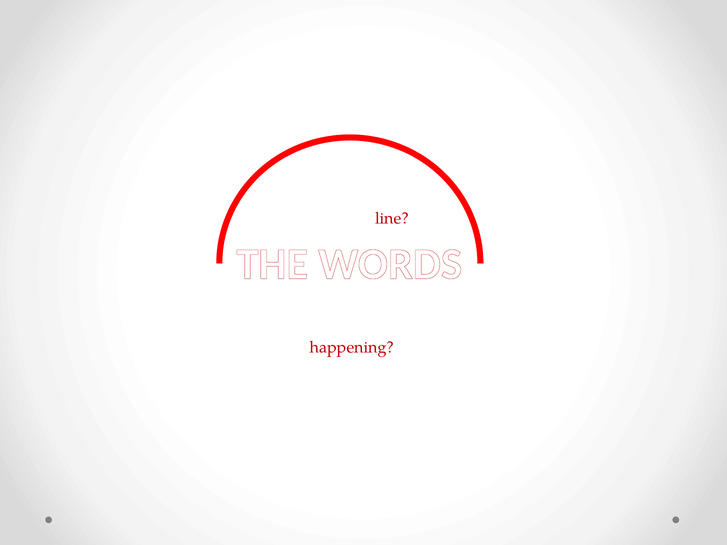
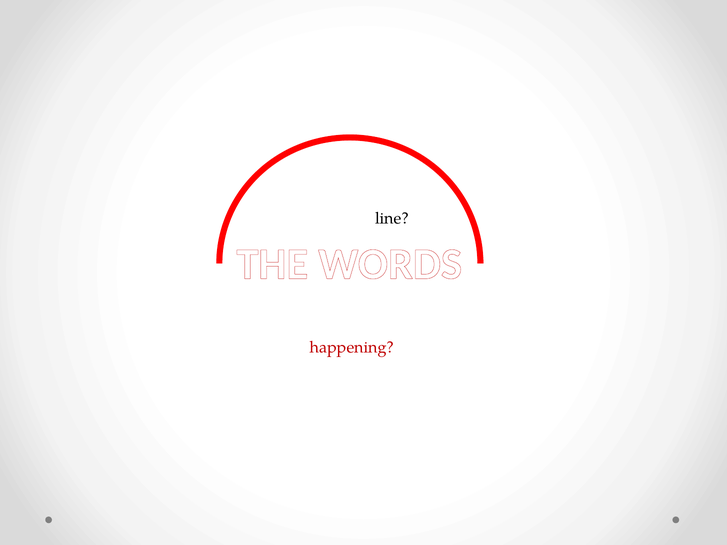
line colour: red -> black (392, 218)
